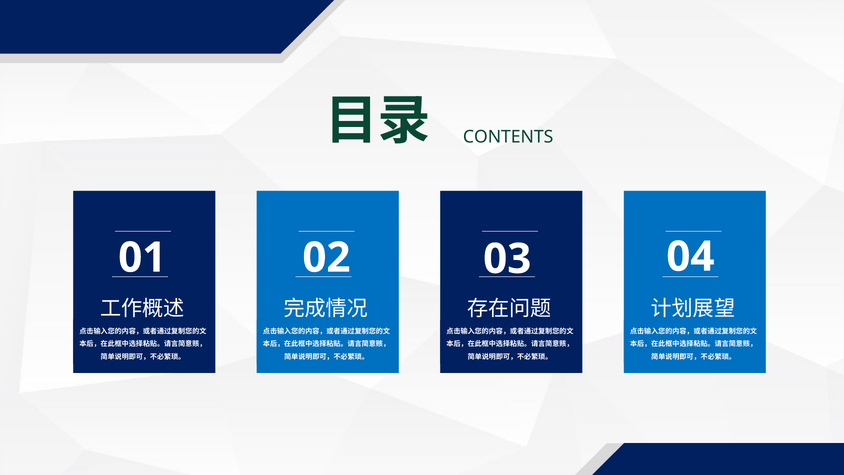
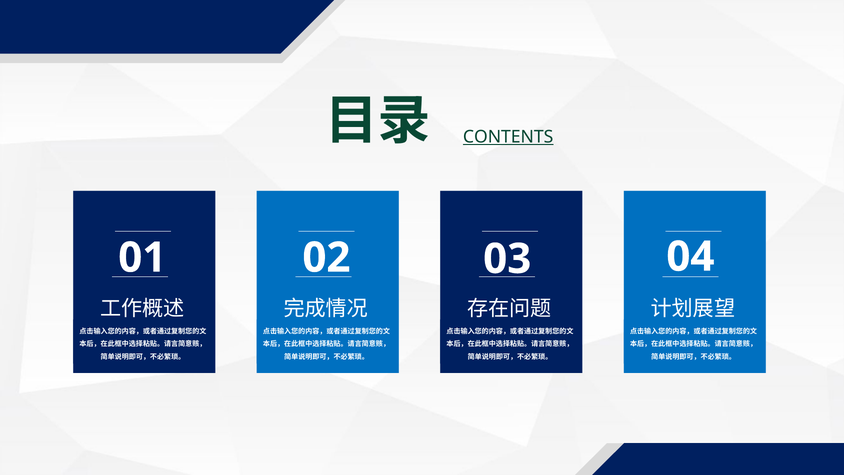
CONTENTS underline: none -> present (508, 137)
